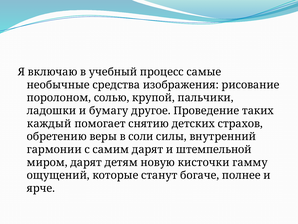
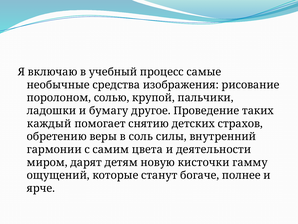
соли: соли -> соль (141, 136)
самим дарят: дарят -> цвета (147, 149)
штемпельной: штемпельной -> деятельности (214, 149)
